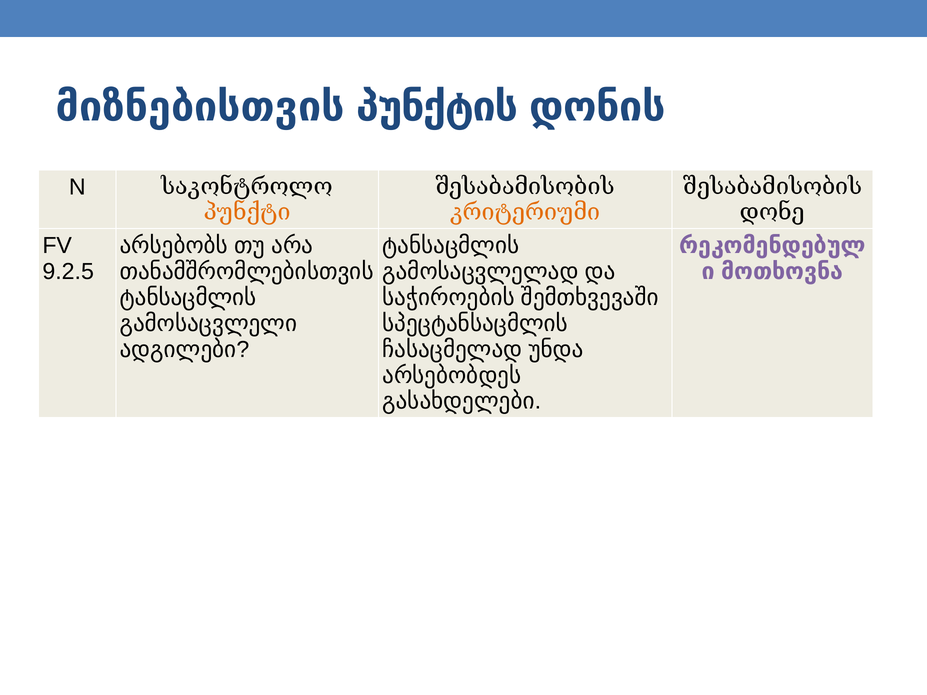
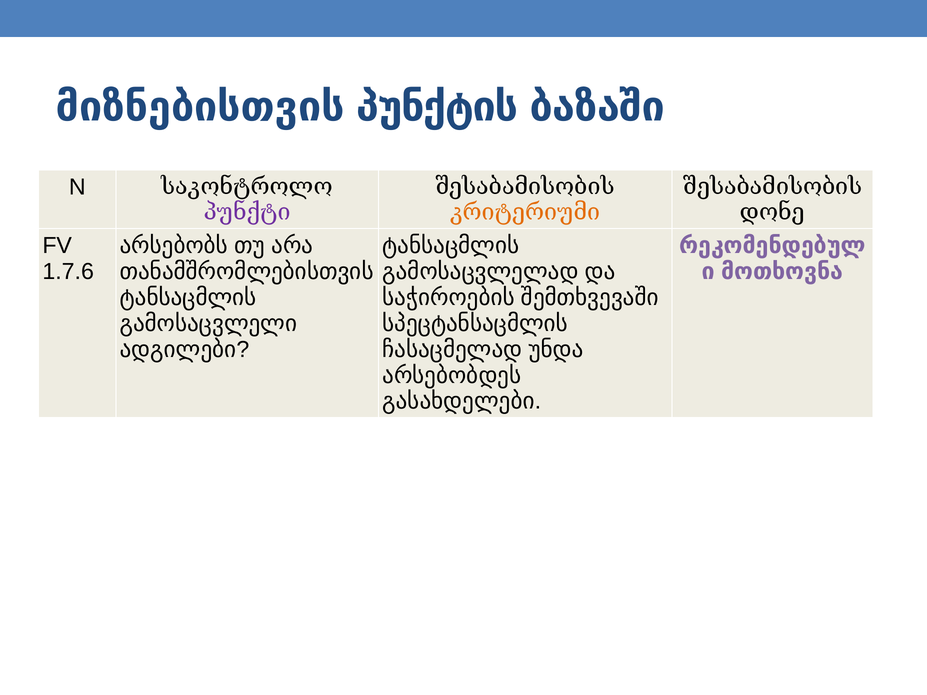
დონის: დონის -> ბაზაში (597, 107)
პუნქტი colour: orange -> purple (247, 212)
9.2.5: 9.2.5 -> 1.7.6 (68, 272)
